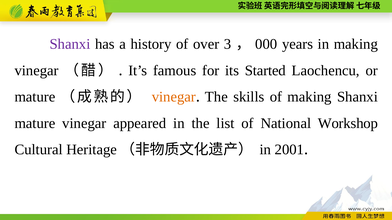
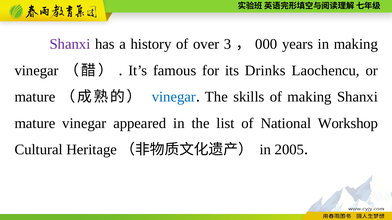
Started: Started -> Drinks (265, 71)
vinegar colour: orange -> blue (174, 97)
2001: 2001 -> 2005 (289, 150)
